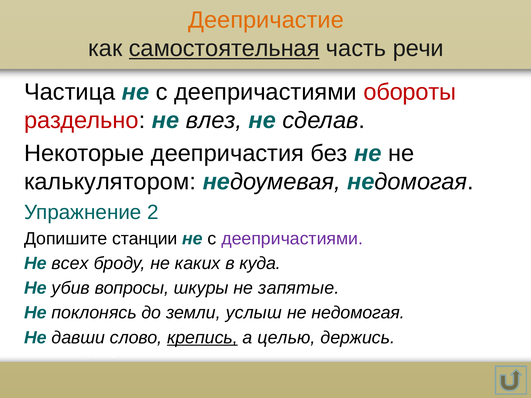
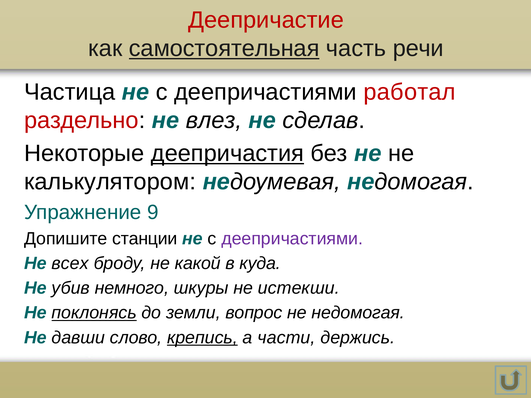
Деепричастие colour: orange -> red (266, 20)
обороты: обороты -> работал (410, 92)
деепричастия underline: none -> present (228, 154)
2: 2 -> 9 (153, 212)
каких: каких -> какой (198, 263)
вопросы: вопросы -> немного (132, 288)
запятые: запятые -> истекши (299, 288)
поклонясь underline: none -> present (94, 313)
услыш: услыш -> вопрос (254, 313)
целью: целью -> части (286, 338)
